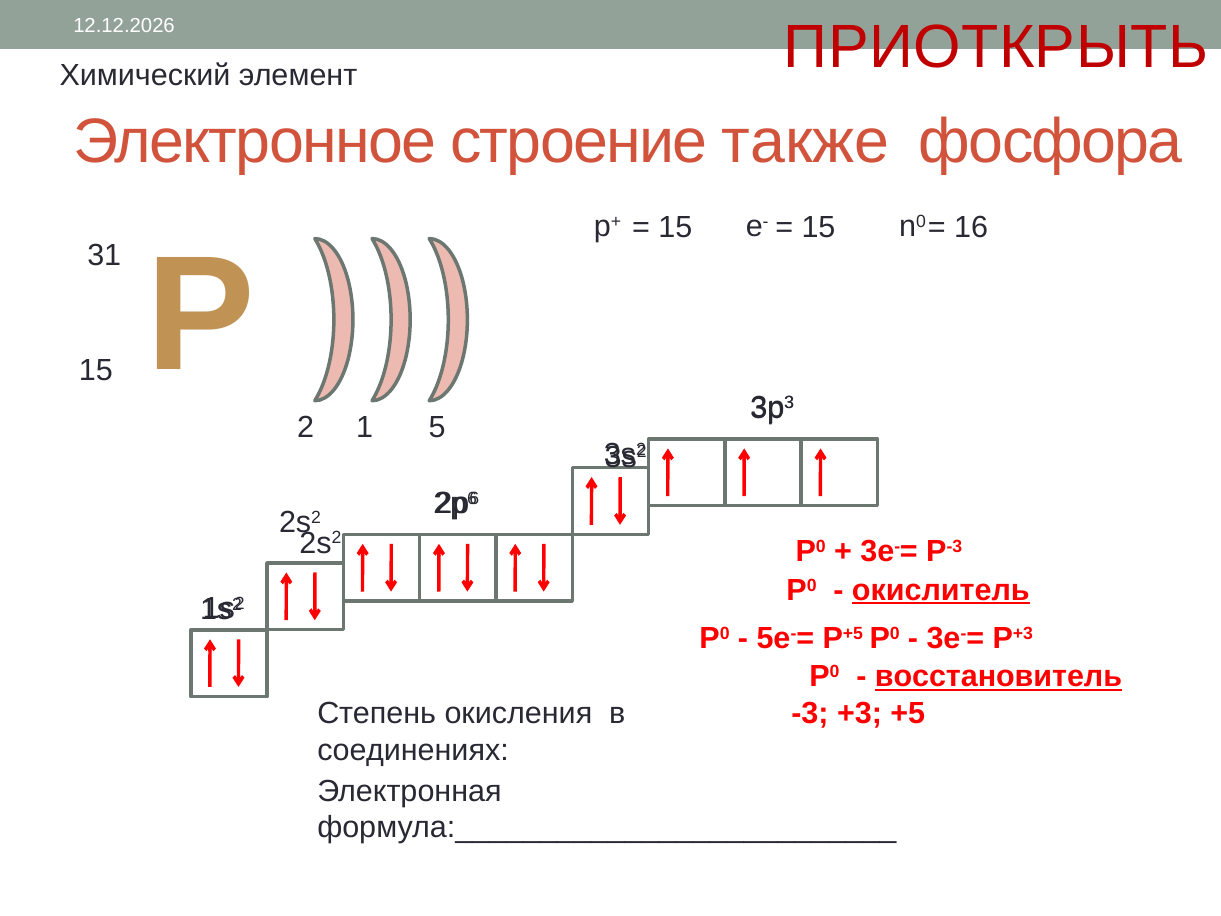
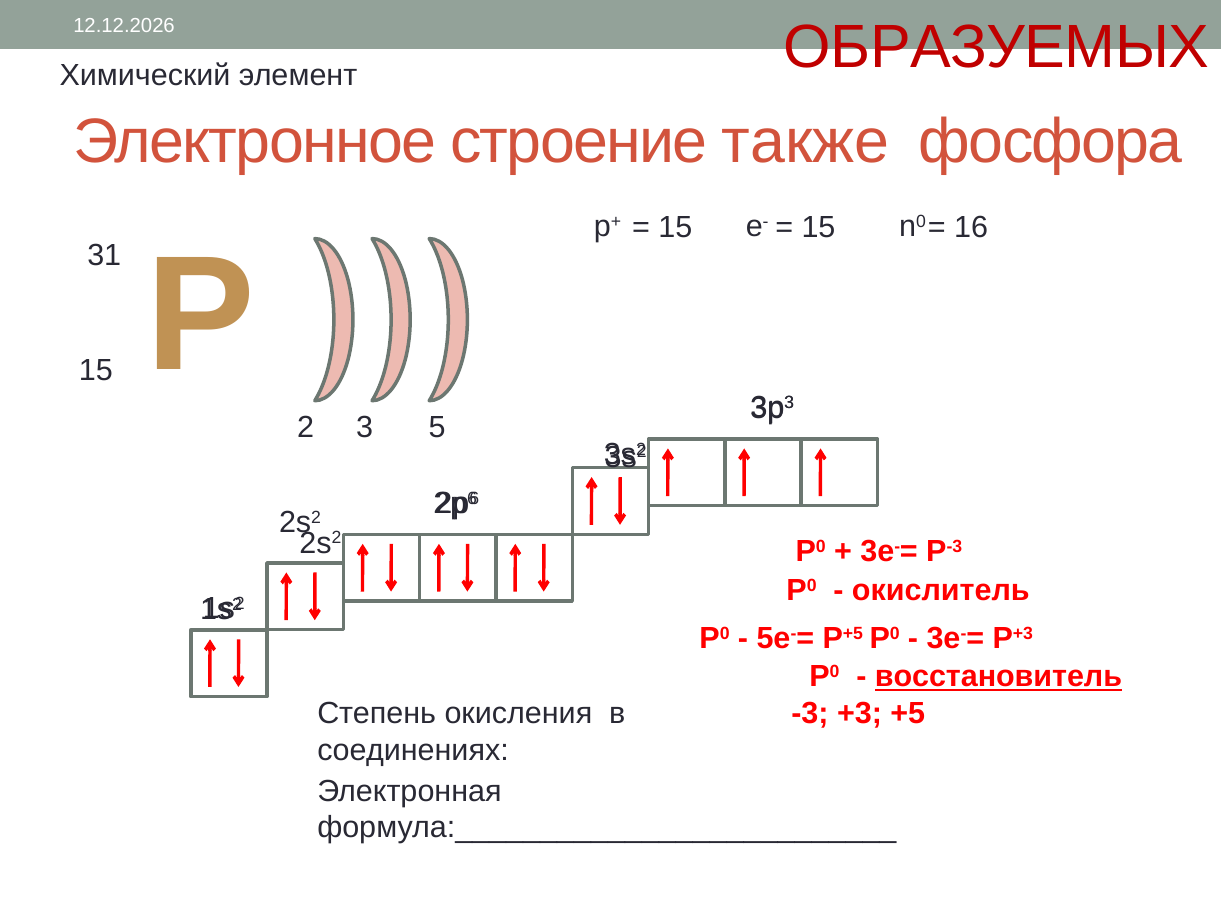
ПРИОТКРЫТЬ: ПРИОТКРЫТЬ -> ОБРАЗУЕМЫХ (997, 47)
1: 1 -> 3 (365, 427)
окислитель underline: present -> none (941, 590)
